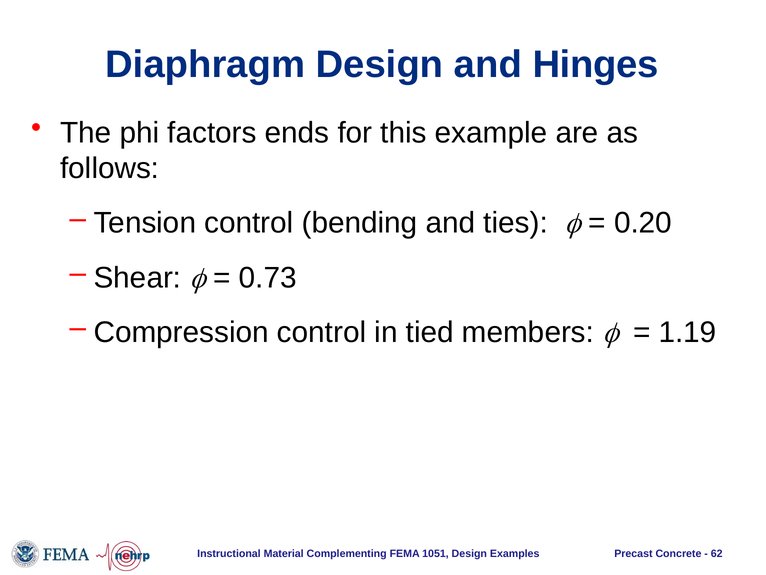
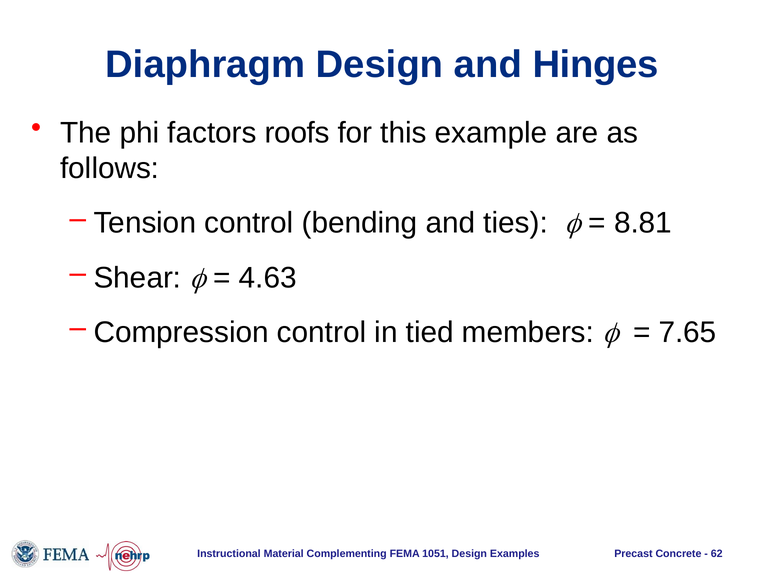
ends: ends -> roofs (297, 133)
0.20: 0.20 -> 8.81 (643, 223)
0.73: 0.73 -> 4.63 (268, 277)
1.19: 1.19 -> 7.65 (688, 332)
